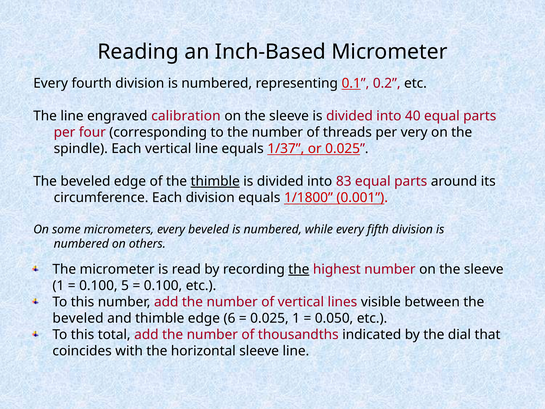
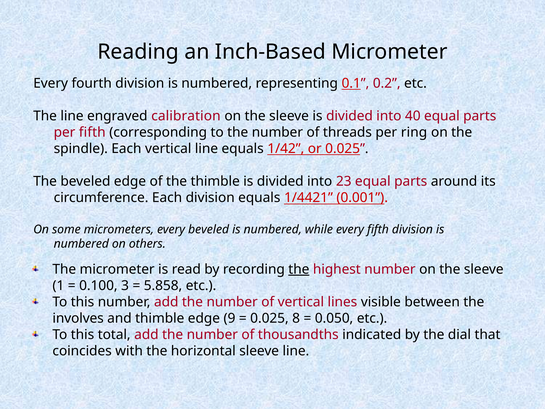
per four: four -> fifth (92, 132)
very: very -> ring (414, 132)
1/37: 1/37 -> 1/42 (286, 149)
thimble underline: present -> none (215, 181)
83: 83 -> 23 (344, 181)
1/1800: 1/1800 -> 1/4421 (308, 198)
5: 5 -> 3 (125, 285)
0.100: 0.100 -> 5.858 (163, 285)
beveled: beveled -> involves (78, 318)
6: 6 -> 9 (229, 318)
0.025 1: 1 -> 8 (296, 318)
